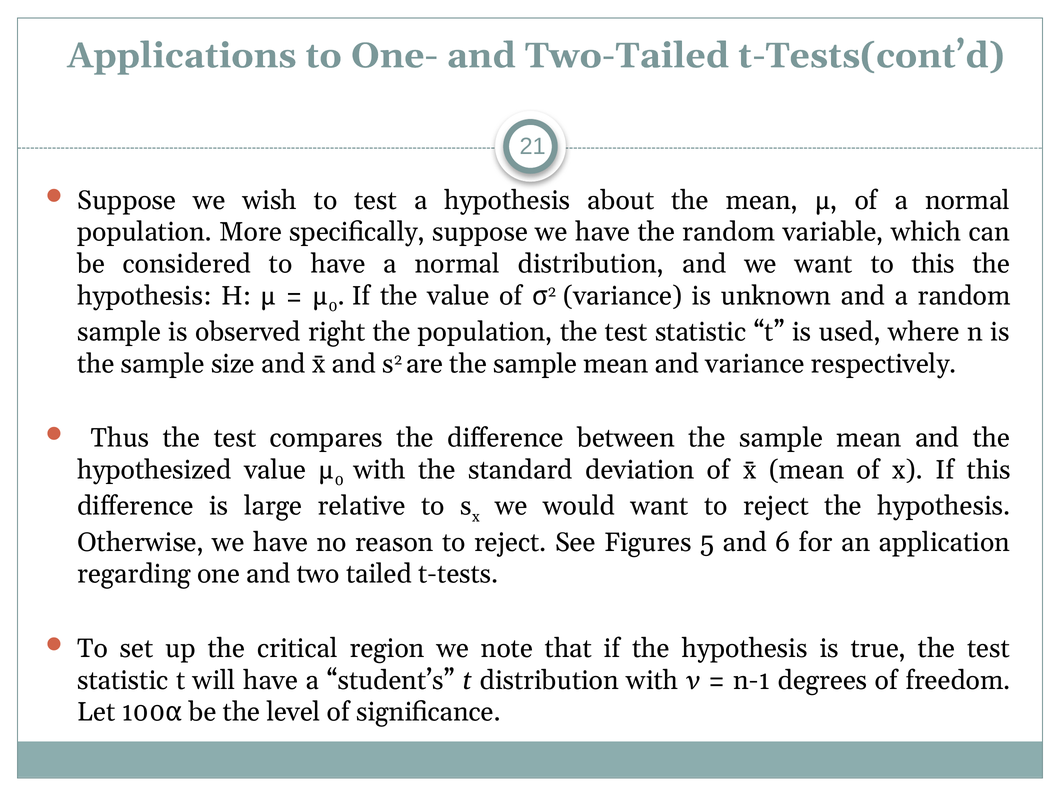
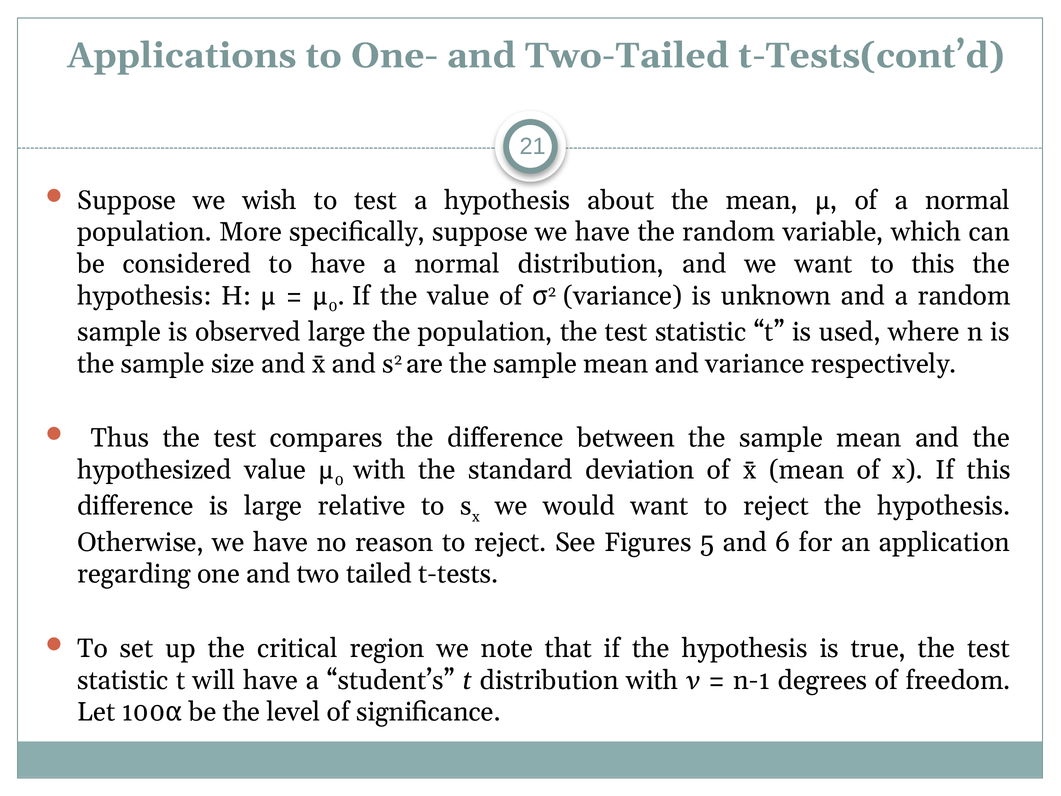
observed right: right -> large (337, 332)
